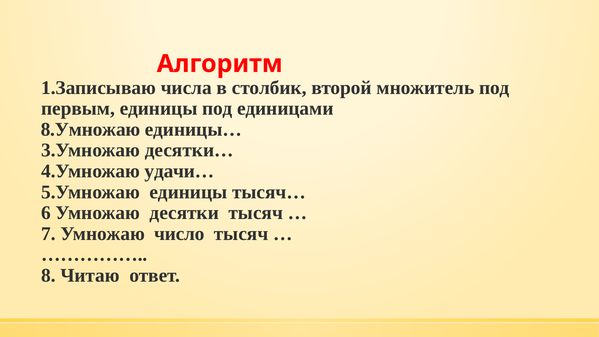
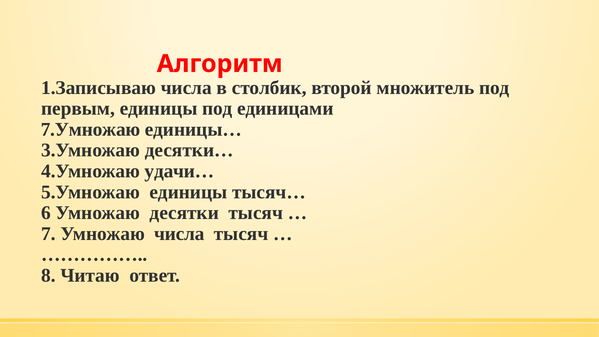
8.Умножаю: 8.Умножаю -> 7.Умножаю (91, 129)
Умножаю число: число -> числа (179, 234)
